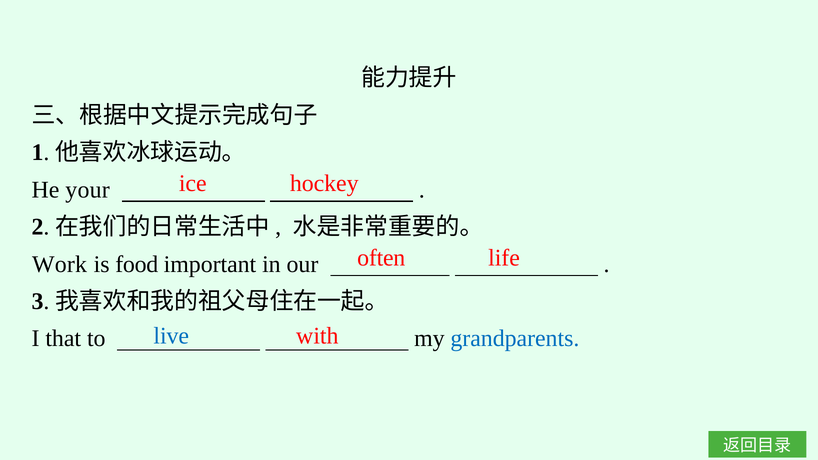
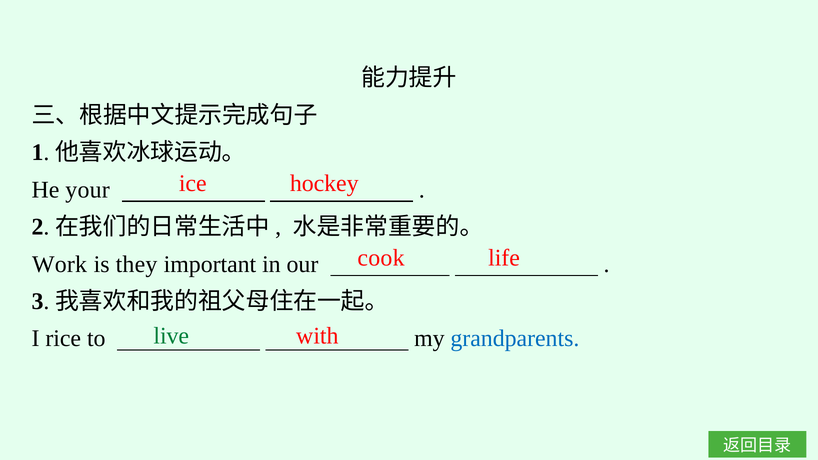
often: often -> cook (381, 258)
food: food -> they (137, 264)
live colour: blue -> green (171, 336)
that: that -> rice (63, 339)
